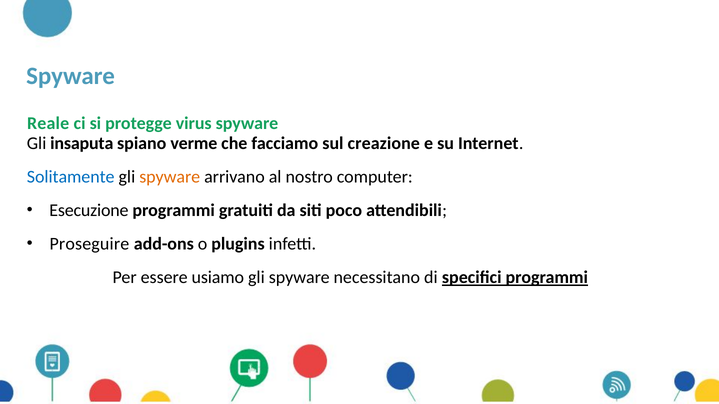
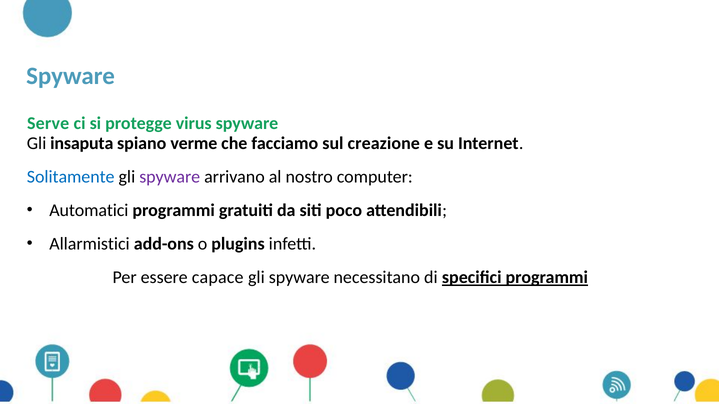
Reale: Reale -> Serve (48, 123)
spyware colour: orange -> purple (170, 177)
Esecuzione: Esecuzione -> Automatici (89, 211)
Proseguire: Proseguire -> Allarmistici (89, 244)
usiamo: usiamo -> capace (218, 278)
